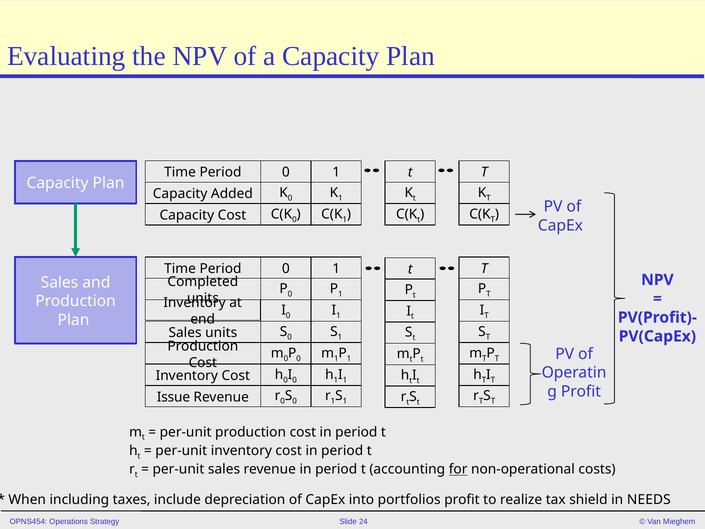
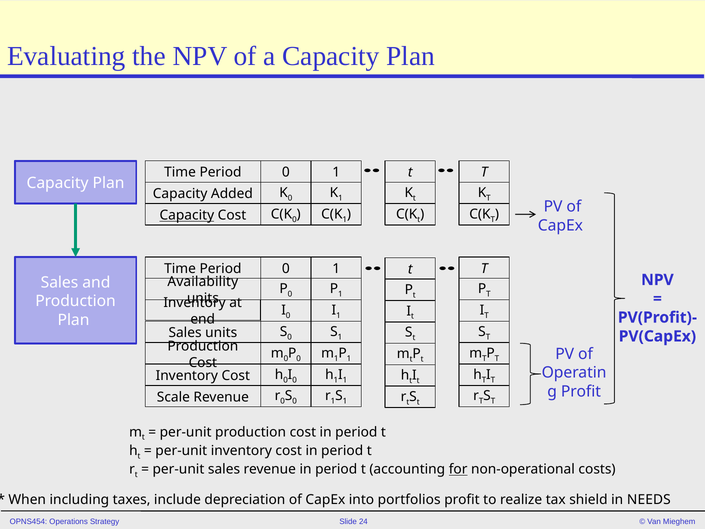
Capacity underline: none -> present (187, 215)
Completed: Completed -> Availability (203, 282)
Issue: Issue -> Scale (173, 397)
